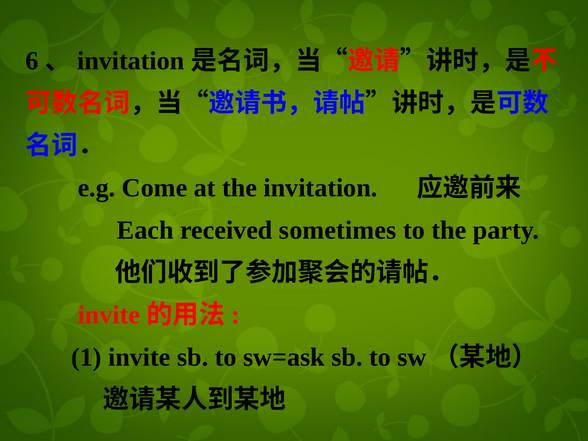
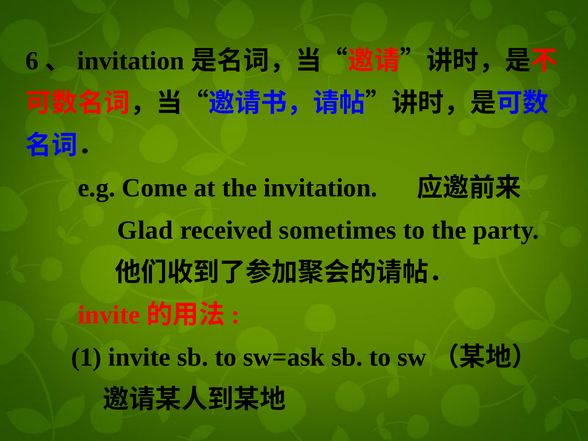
Each: Each -> Glad (145, 230)
